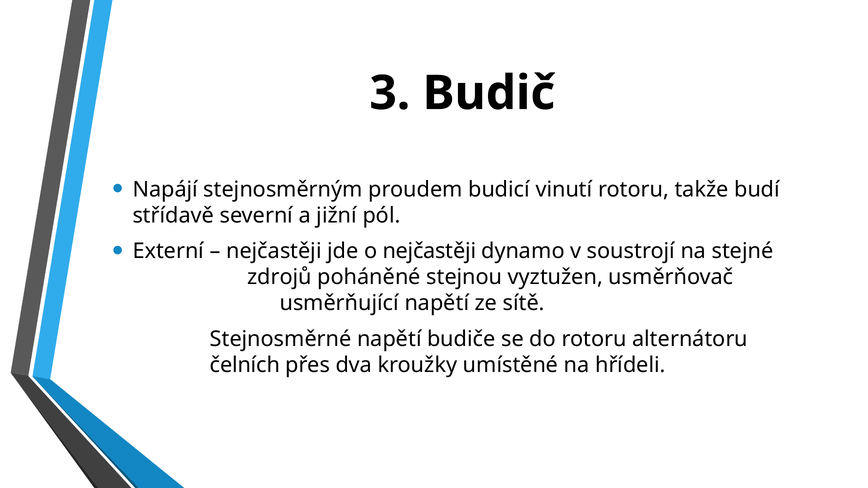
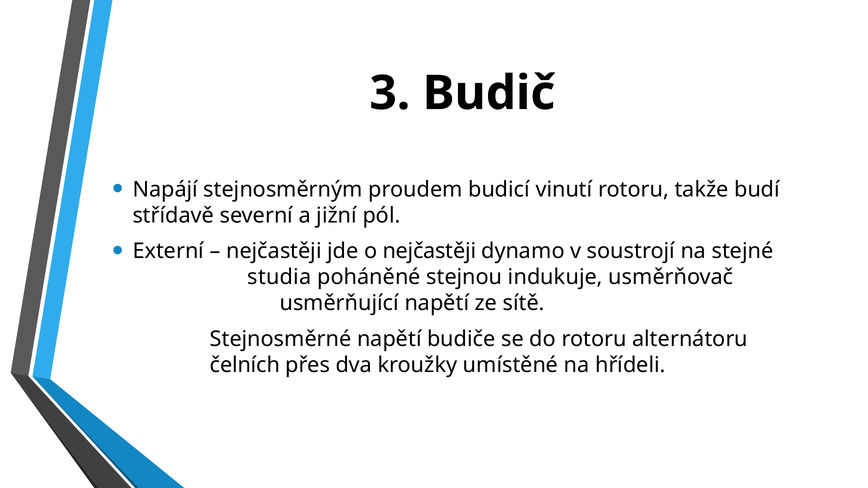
zdrojů: zdrojů -> studia (279, 277)
vyztužen: vyztužen -> indukuje (555, 277)
